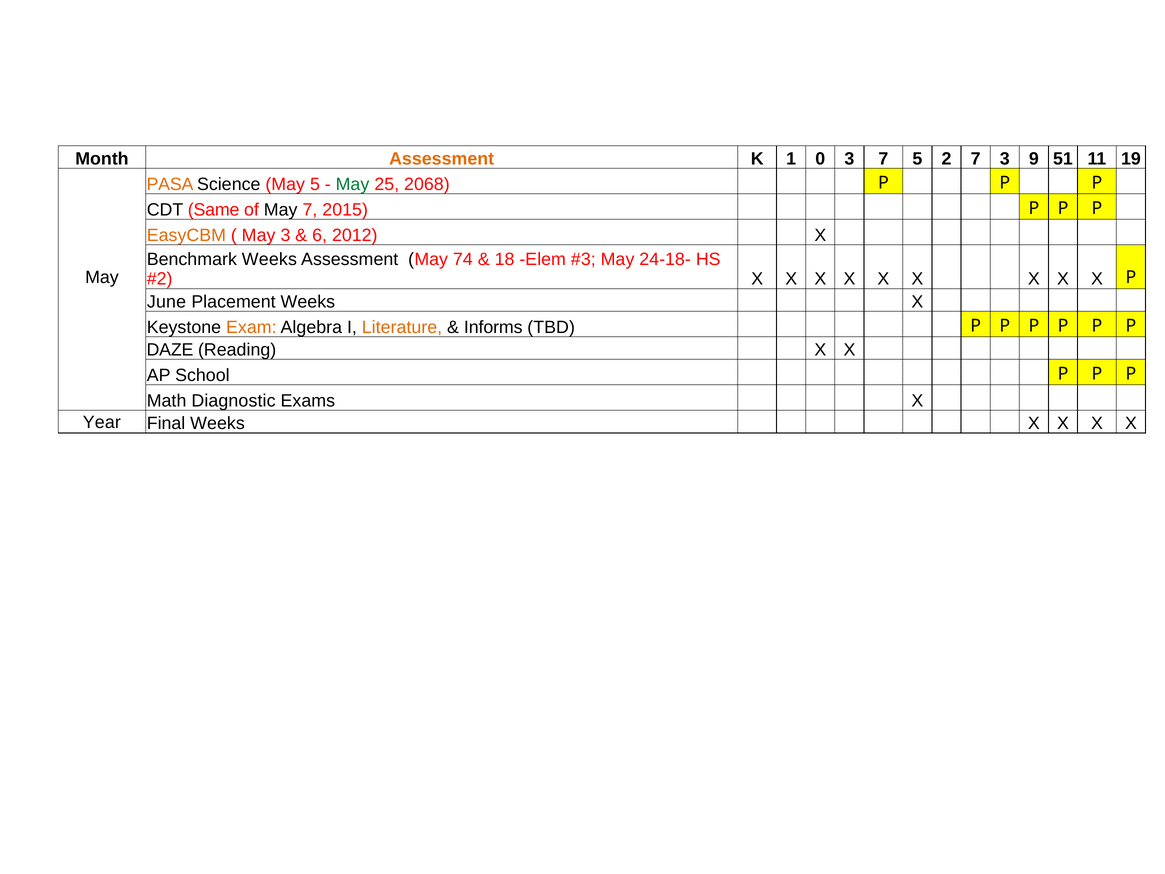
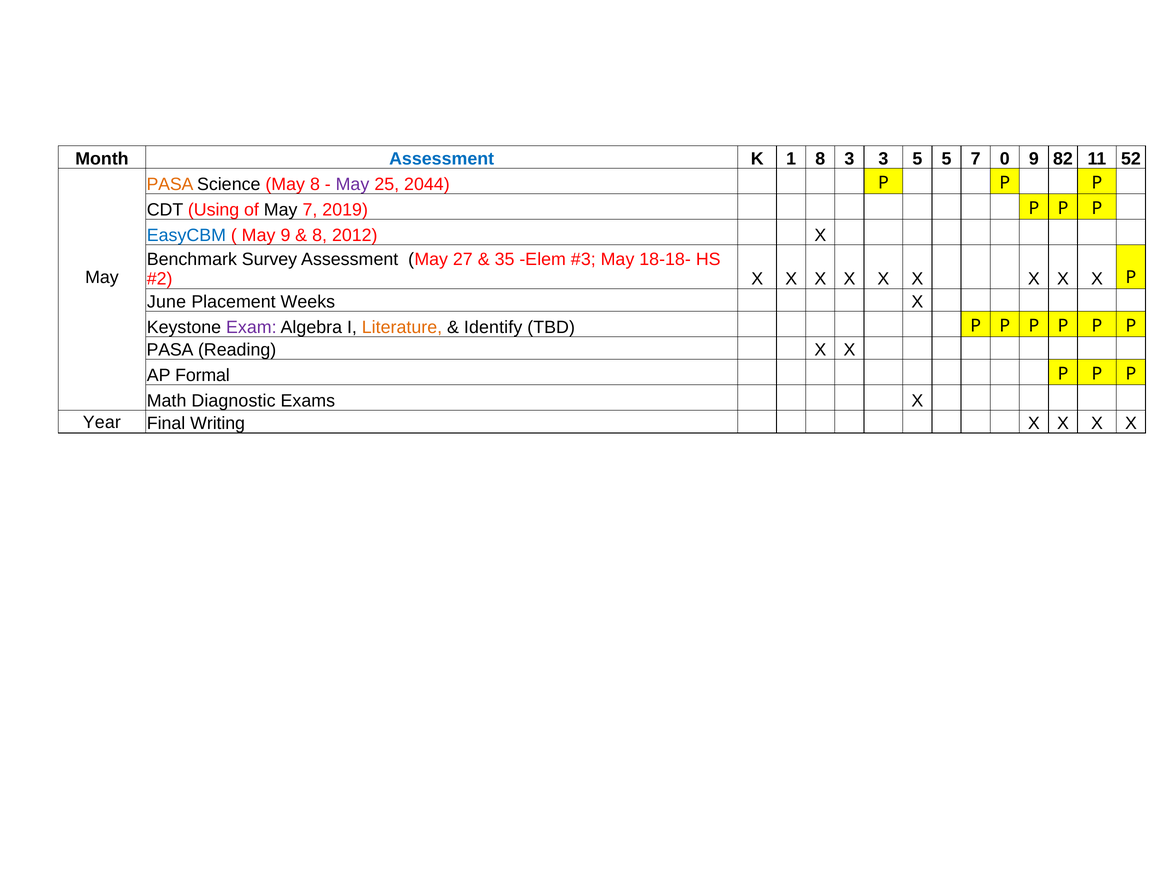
Assessment colour: orange -> blue (442, 159)
1 0: 0 -> 8 (820, 159)
3 7: 7 -> 3 (883, 159)
5 2: 2 -> 5 (946, 159)
7 3: 3 -> 0 (1005, 159)
51: 51 -> 82 (1063, 159)
19: 19 -> 52 (1131, 159)
May 5: 5 -> 8 (315, 184)
May colour: green -> purple (352, 184)
2068: 2068 -> 2044 (427, 184)
Same: Same -> Using (214, 210)
2015: 2015 -> 2019 (345, 210)
EasyCBM colour: orange -> blue (186, 235)
May 3: 3 -> 9 (285, 235)
6: 6 -> 8 (320, 235)
Benchmark Weeks: Weeks -> Survey (269, 259)
74: 74 -> 27 (463, 259)
18: 18 -> 35 (505, 259)
24-18-: 24-18- -> 18-18- (665, 259)
Exam colour: orange -> purple (251, 327)
Informs: Informs -> Identify (493, 327)
DAZE: DAZE -> PASA (170, 350)
School: School -> Formal (202, 375)
Final Weeks: Weeks -> Writing (218, 423)
